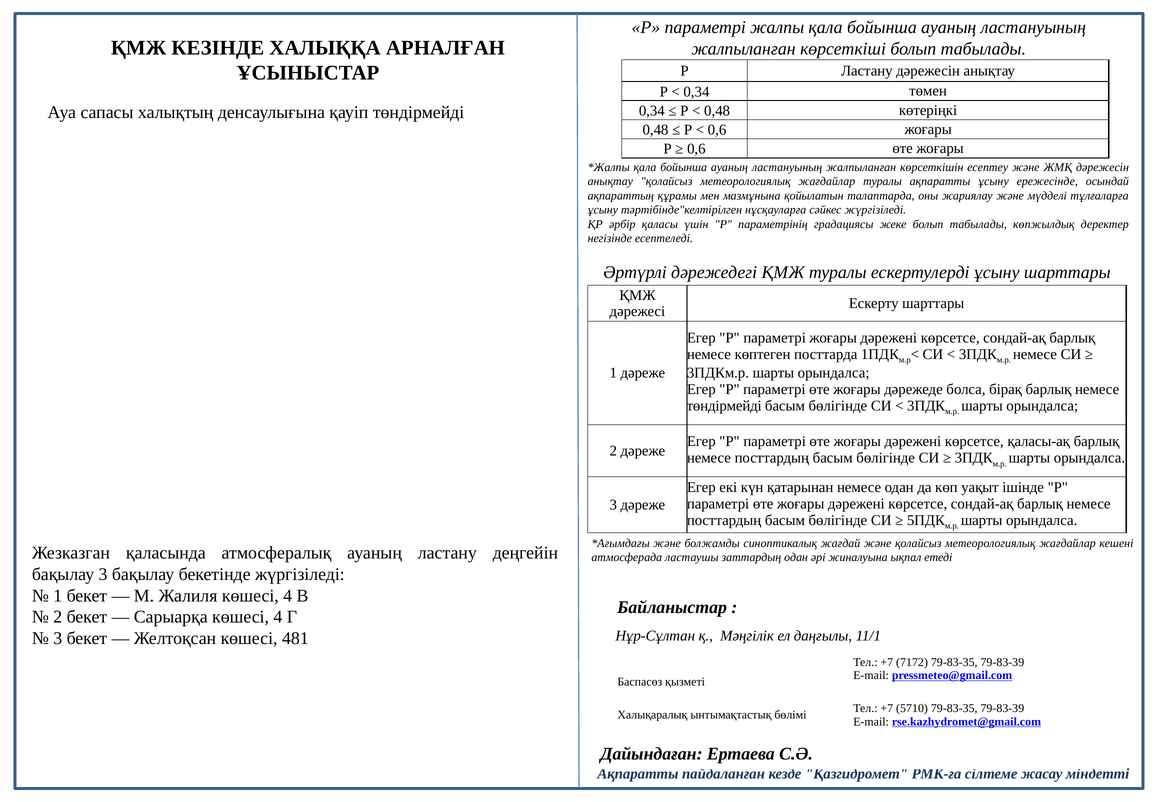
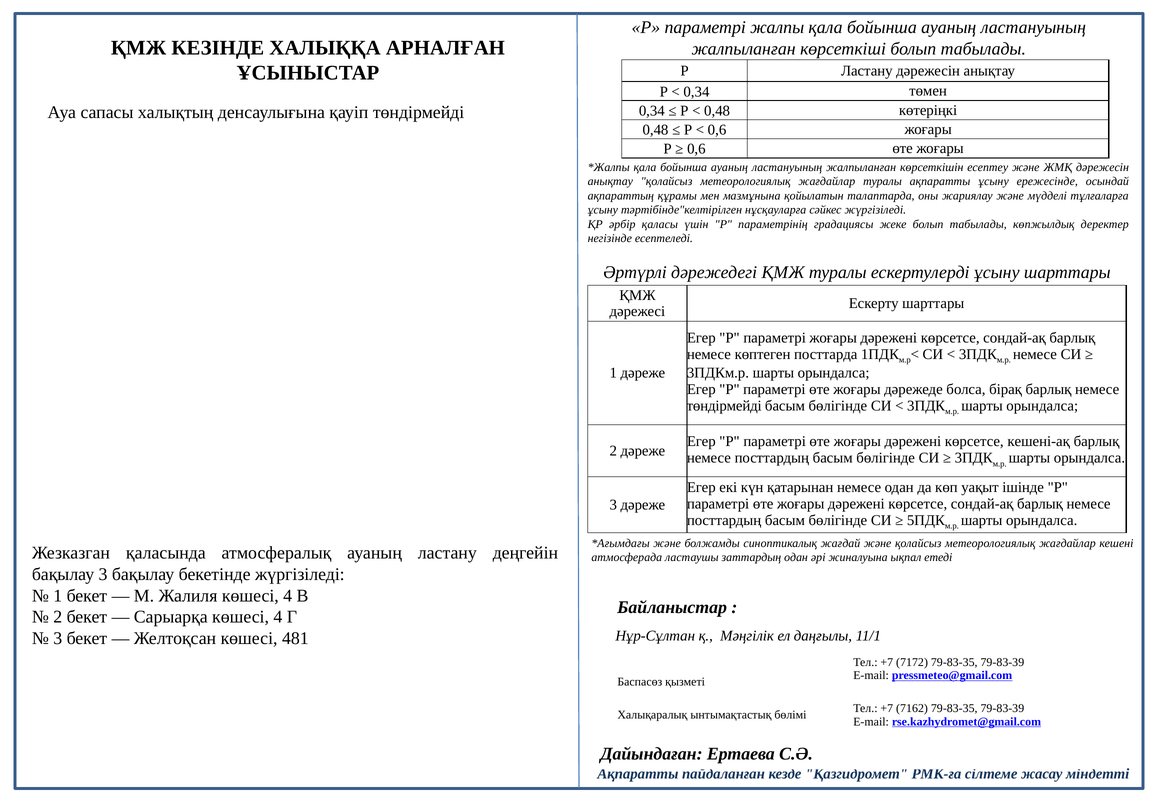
қаласы-ақ: қаласы-ақ -> кешені-ақ (1039, 441)
5710: 5710 -> 7162 (912, 708)
